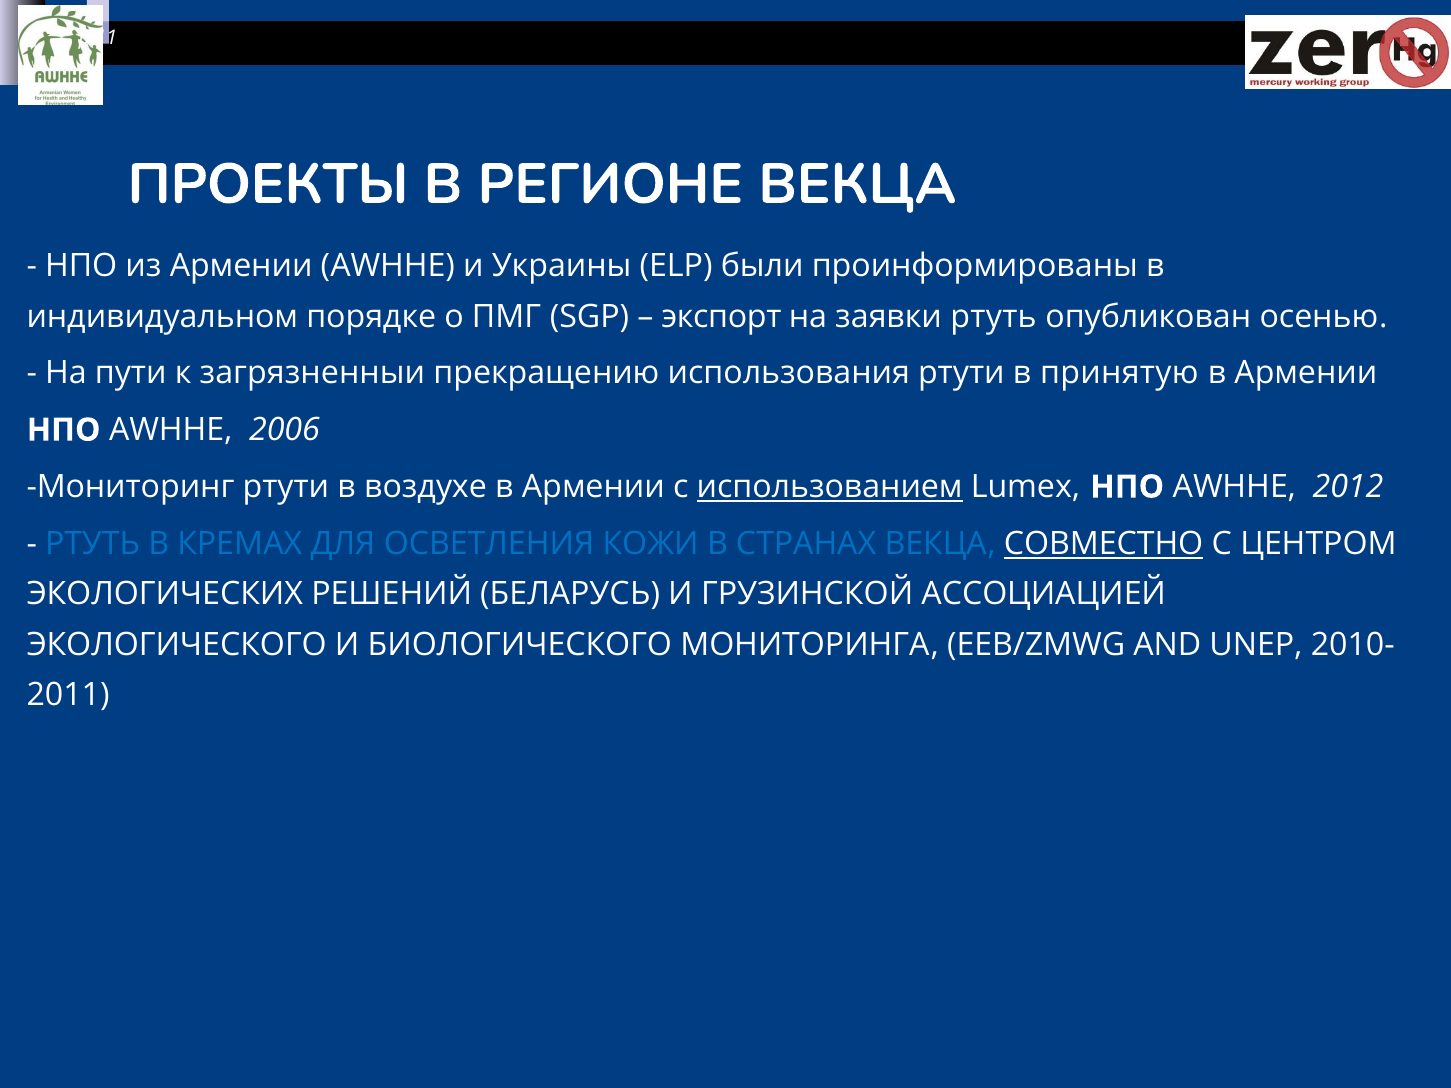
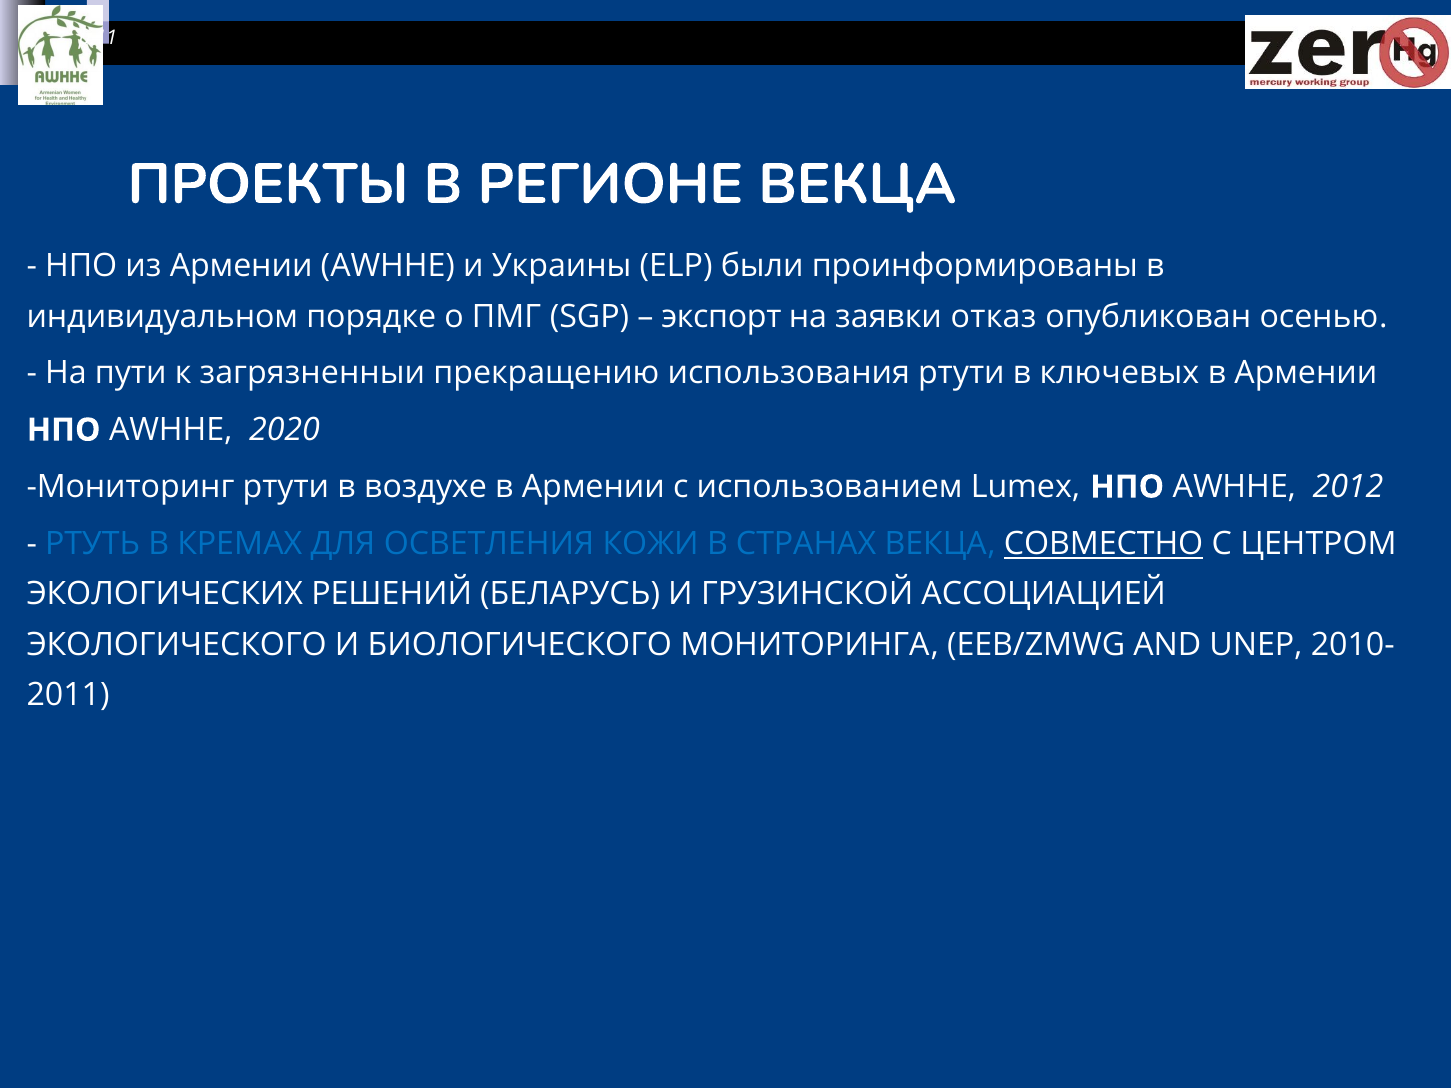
заявки ртуть: ртуть -> отказ (994, 316)
принятую: принятую -> ключевых (1119, 373)
2006: 2006 -> 2020 (284, 430)
использованием underline: present -> none (830, 487)
